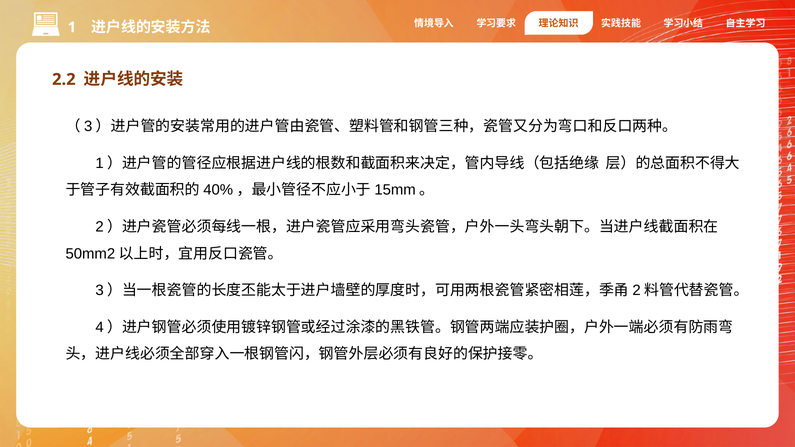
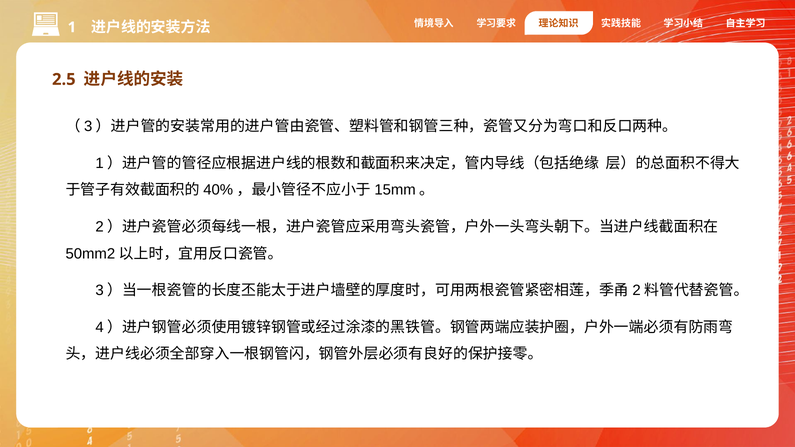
2.2: 2.2 -> 2.5 (64, 79)
